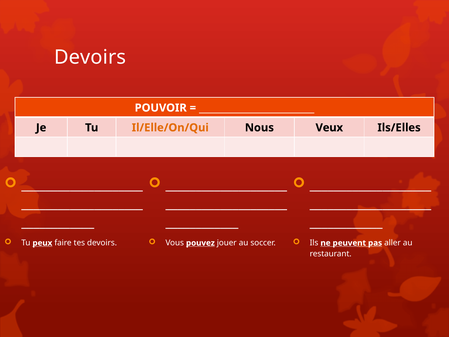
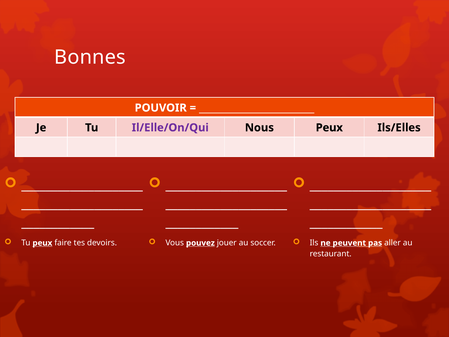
Devoirs: Devoirs -> Bonnes (90, 57)
Il/Elle/On/Qui colour: orange -> purple (170, 128)
Nous Veux: Veux -> Peux (329, 128)
